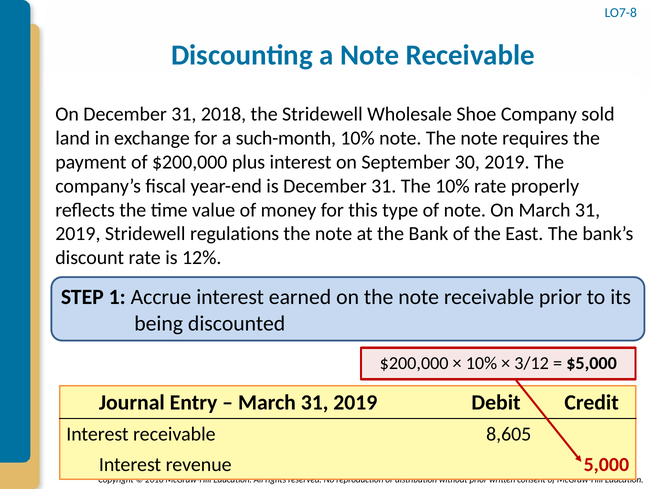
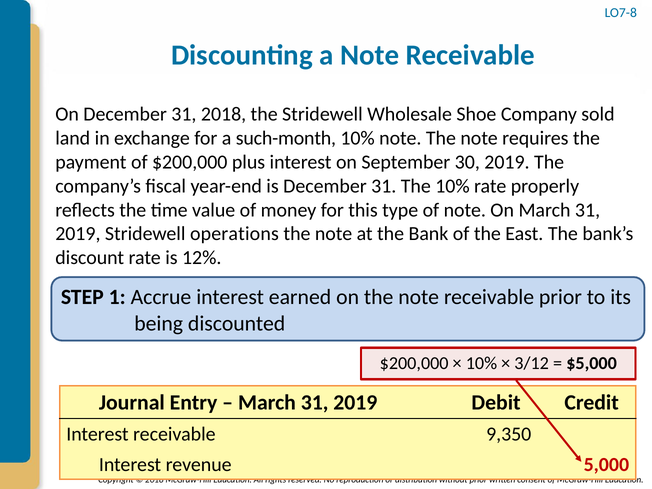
regulations: regulations -> operations (234, 234)
8,605: 8,605 -> 9,350 (509, 434)
